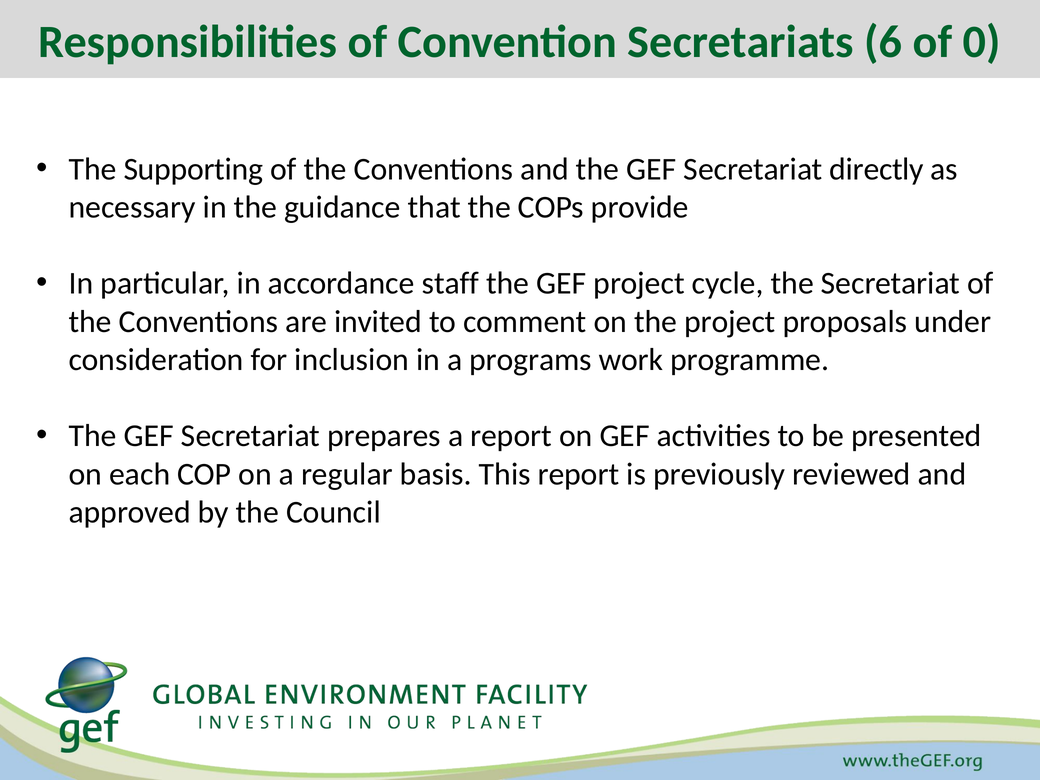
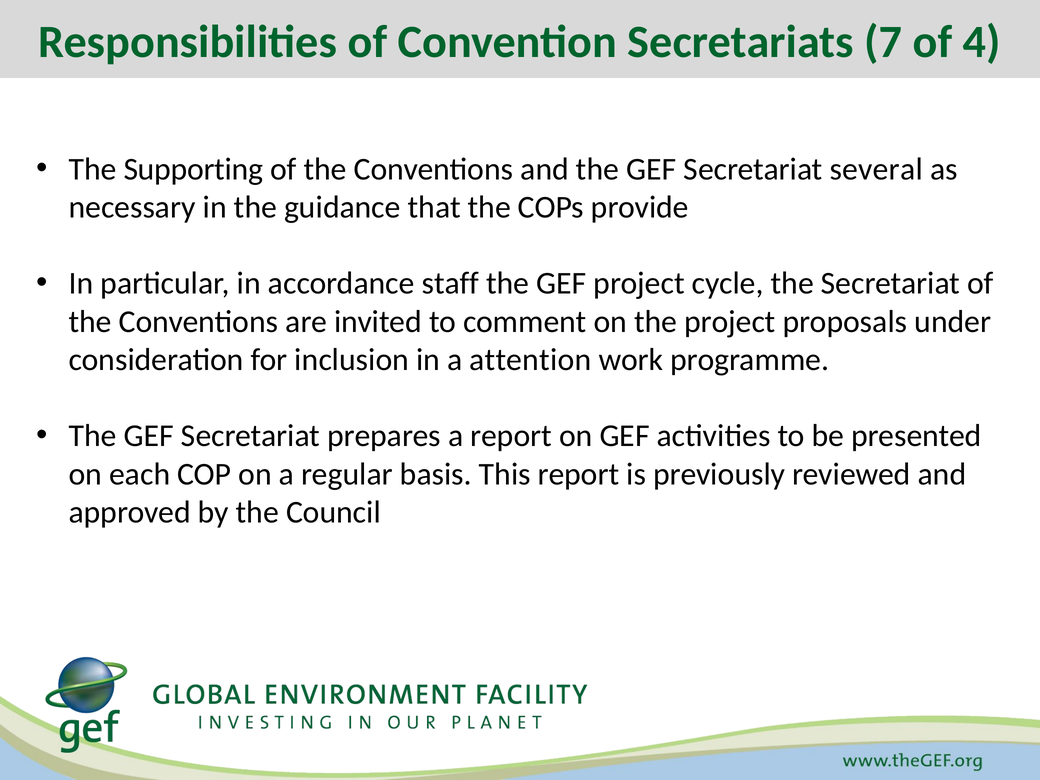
6: 6 -> 7 (883, 42)
0: 0 -> 4 (981, 42)
directly: directly -> several (876, 169)
programs: programs -> attention (530, 360)
